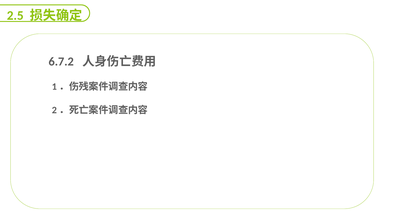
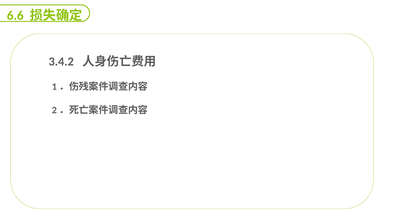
2.5: 2.5 -> 6.6 (15, 16)
6.7.2: 6.7.2 -> 3.4.2 (61, 62)
